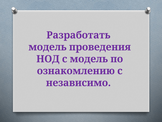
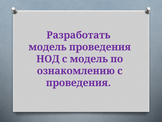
независимо: независимо -> проведения (78, 83)
